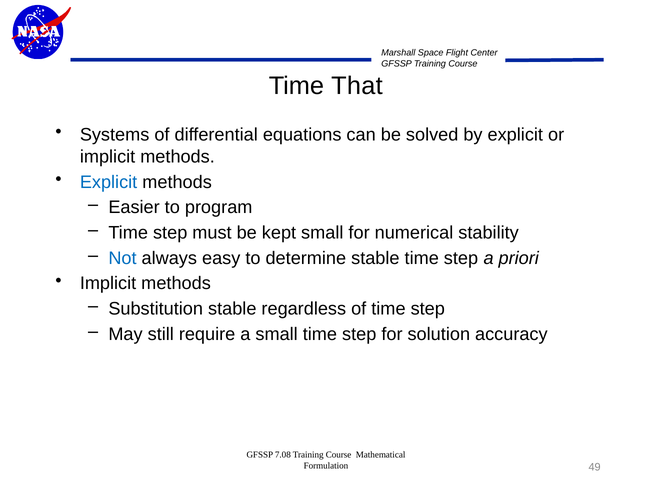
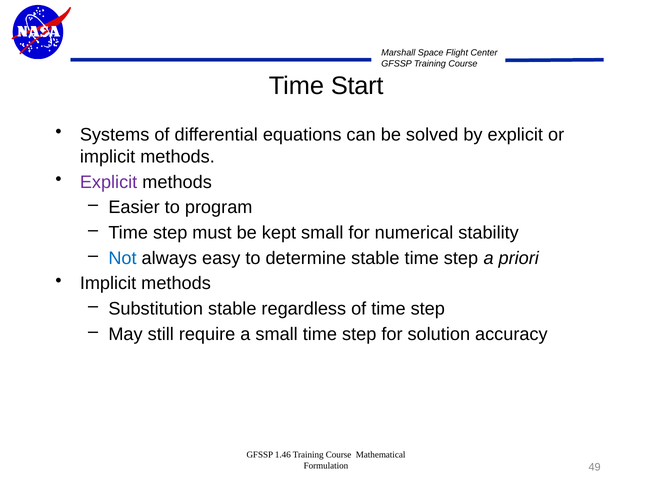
That: That -> Start (357, 86)
Explicit colour: blue -> purple (109, 182)
7.08: 7.08 -> 1.46 (283, 455)
